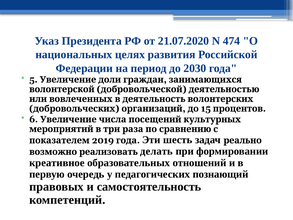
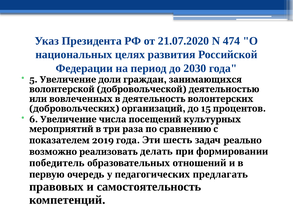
креативное: креативное -> победитель (57, 163)
познающий: познающий -> предлагать (220, 174)
